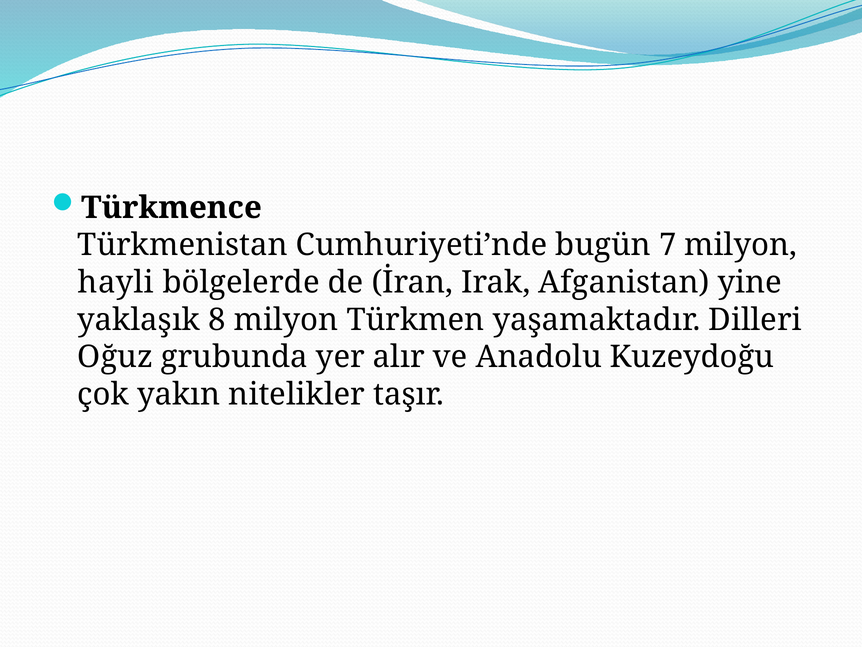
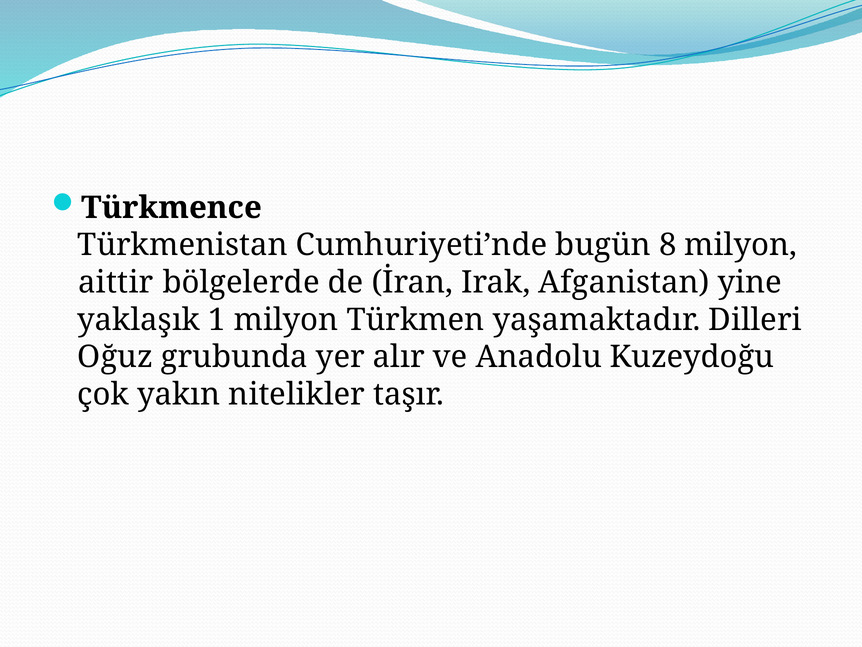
7: 7 -> 8 (668, 245)
hayli: hayli -> aittir (116, 282)
8: 8 -> 1 (217, 320)
